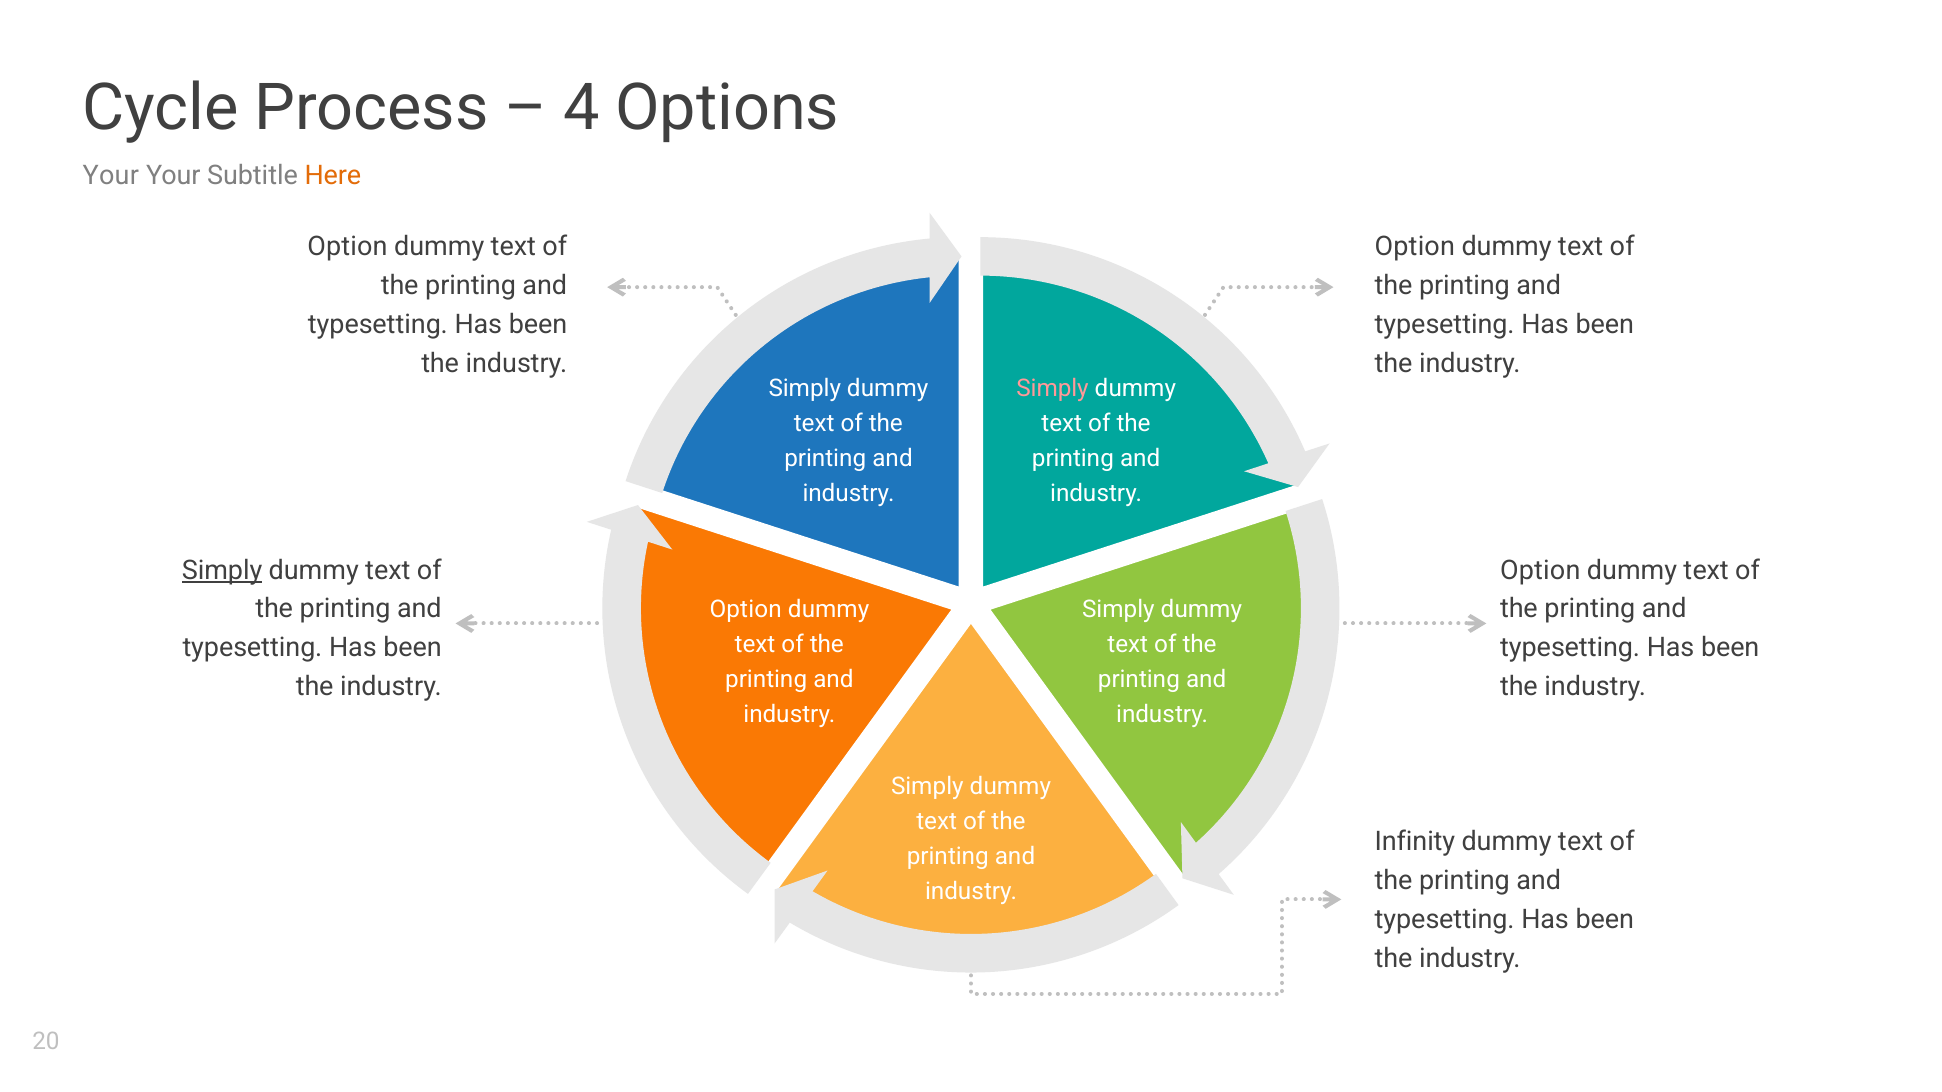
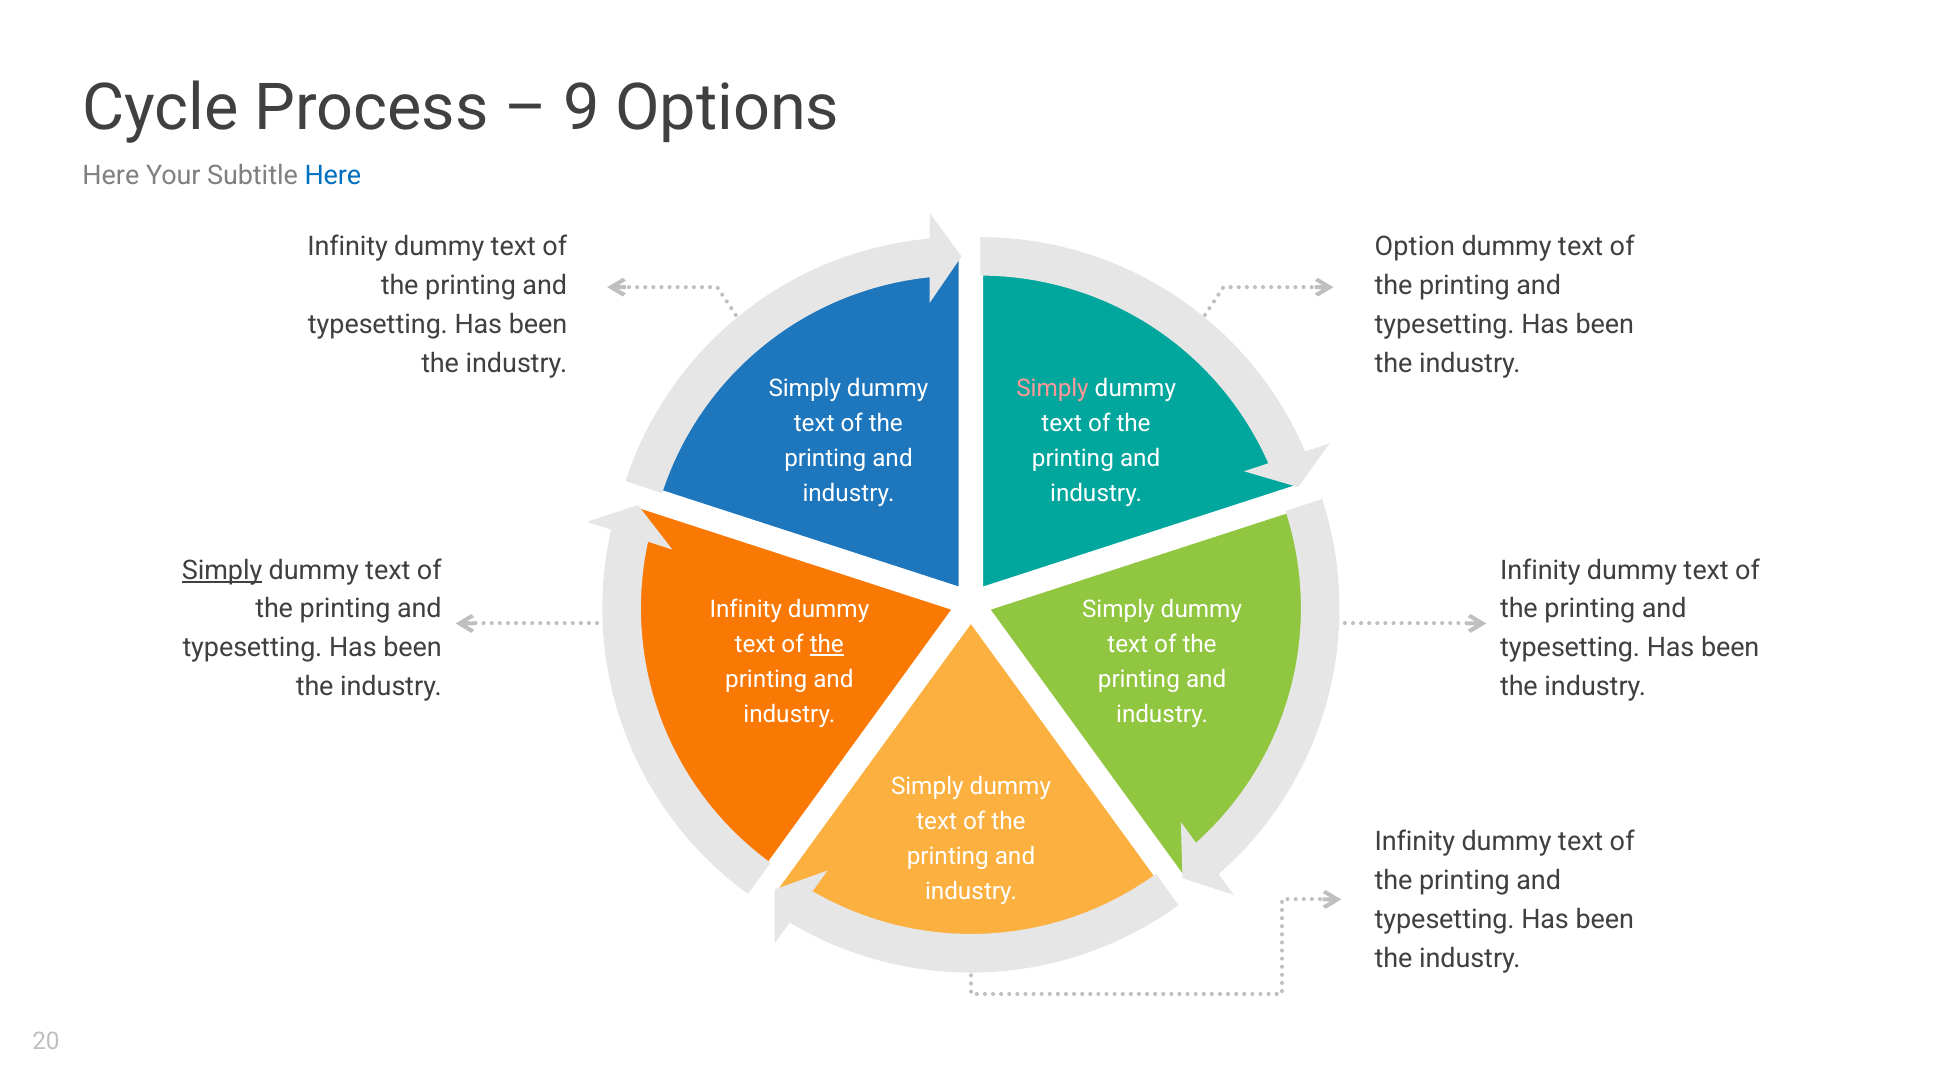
4: 4 -> 9 (581, 108)
Your: Your -> Here (111, 175)
Here colour: orange -> blue (333, 175)
Option: Option -> Infinity (348, 247)
Option: Option -> Infinity (1540, 570)
Option: Option -> Infinity (746, 610)
the underline: none -> present (827, 645)
